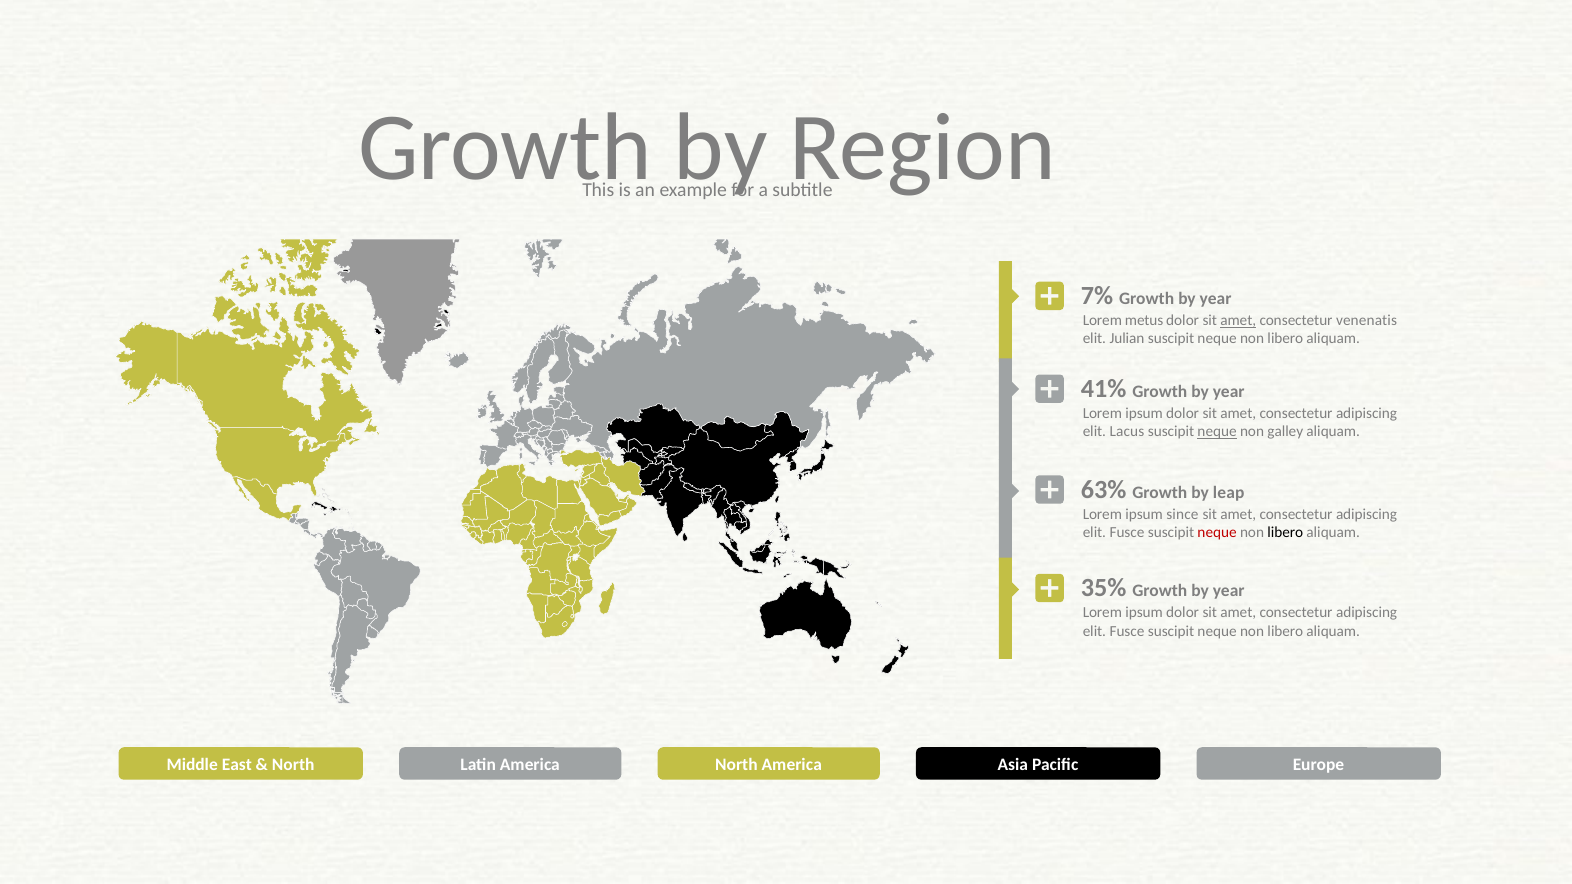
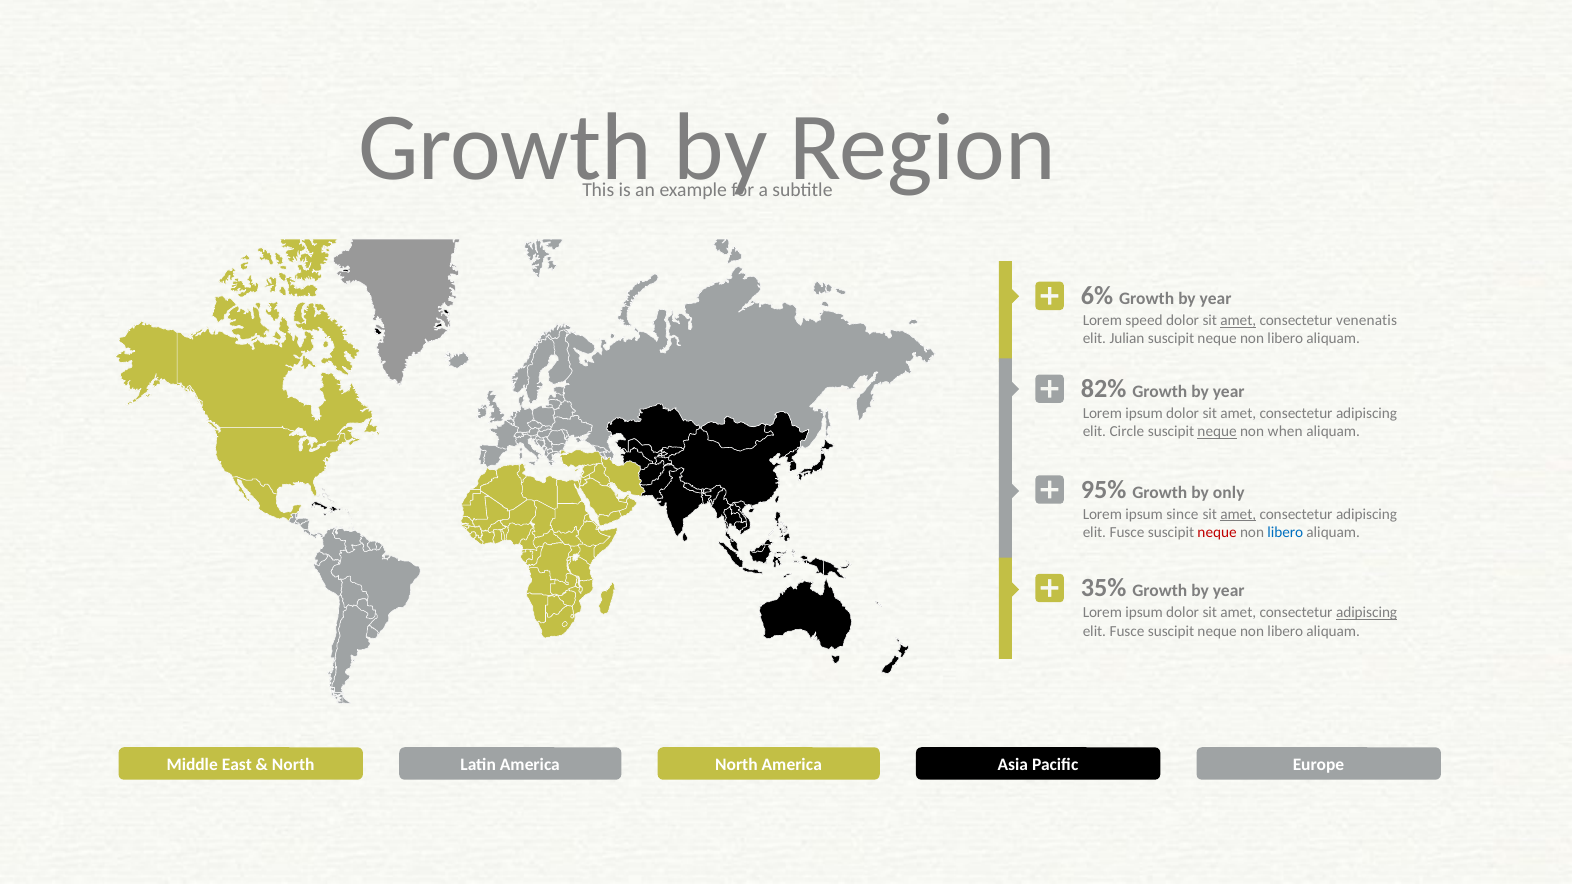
7%: 7% -> 6% (1097, 296)
metus: metus -> speed (1144, 321)
41%: 41% -> 82% (1104, 389)
Lacus: Lacus -> Circle (1127, 432)
galley: galley -> when (1285, 432)
63%: 63% -> 95% (1104, 490)
leap: leap -> only (1229, 493)
amet underline: none -> present (1238, 515)
libero colour: black -> blue (1285, 533)
adipiscing underline: none -> present (1367, 613)
